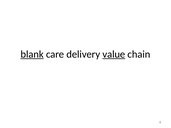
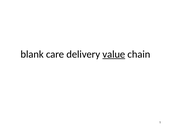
blank underline: present -> none (32, 54)
